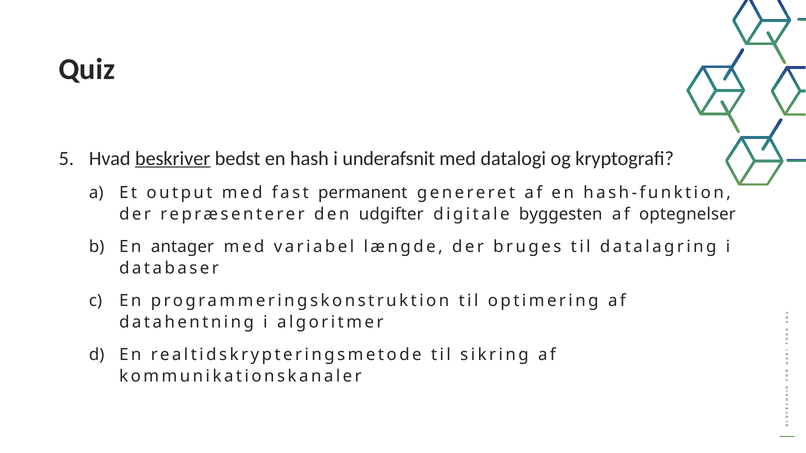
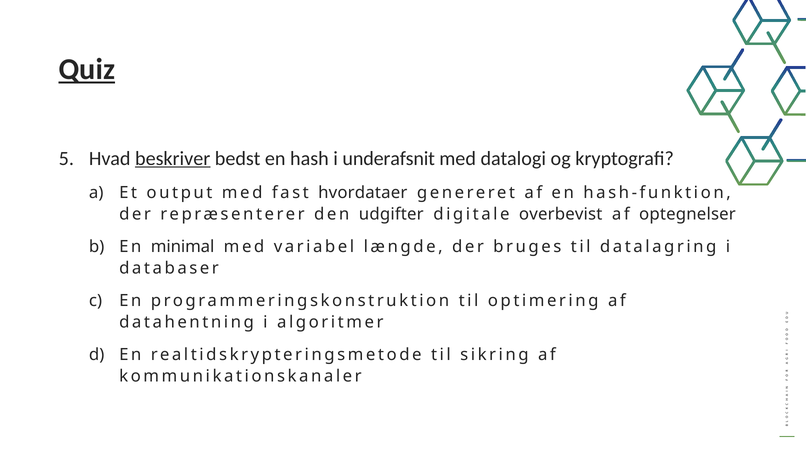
Quiz underline: none -> present (87, 69)
permanent: permanent -> hvordataer (363, 193)
byggesten: byggesten -> overbevist (561, 214)
antager: antager -> minimal (183, 247)
